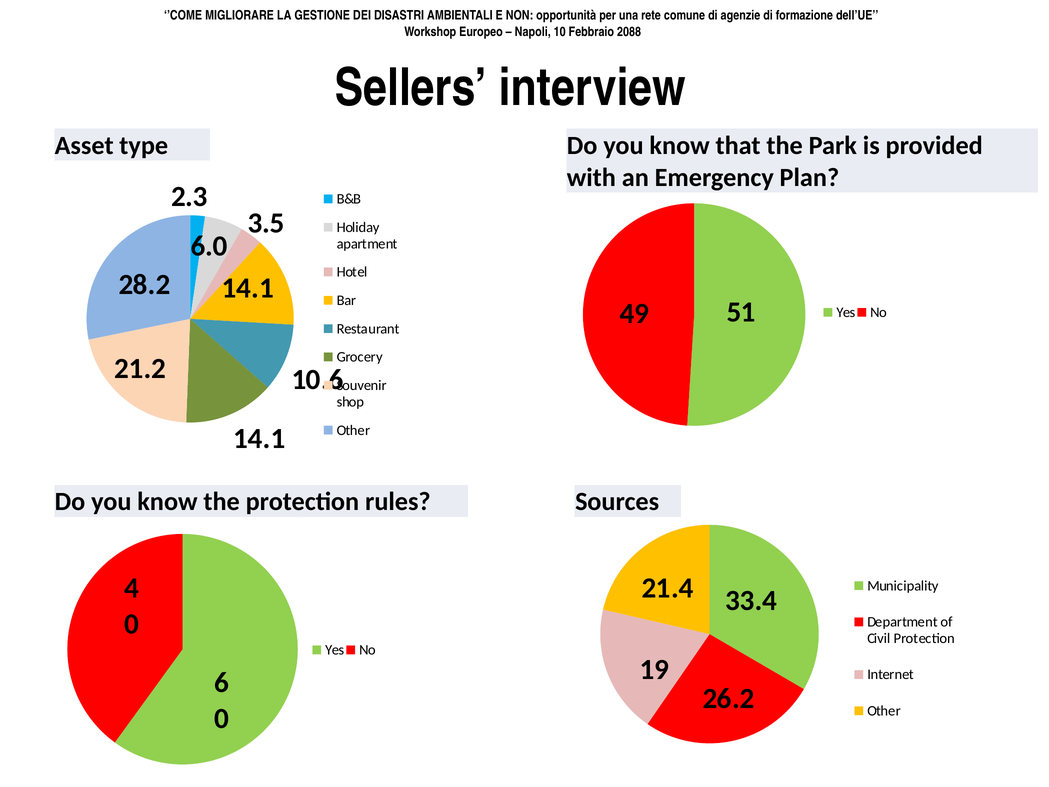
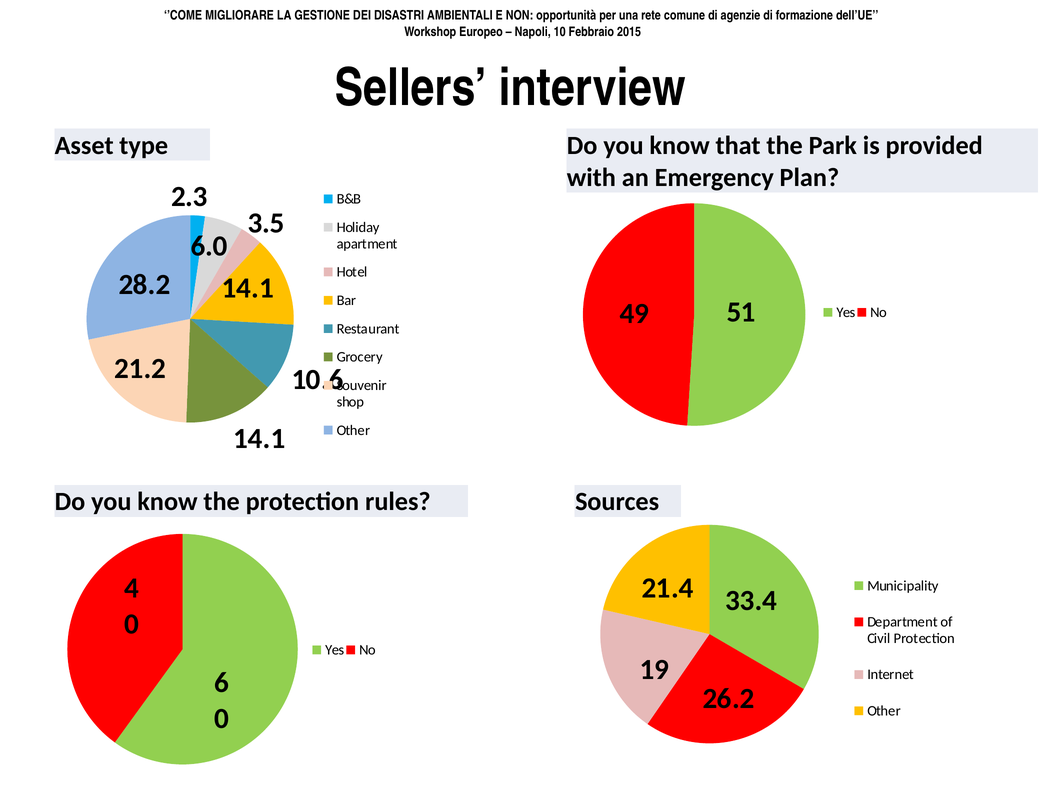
2088: 2088 -> 2015 (629, 32)
